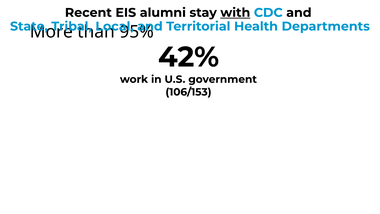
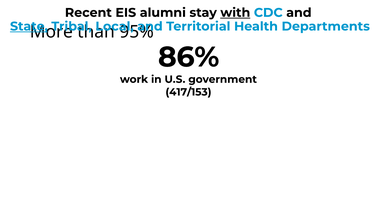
State underline: none -> present (29, 26)
42%: 42% -> 86% (189, 57)
106/153: 106/153 -> 417/153 (188, 92)
